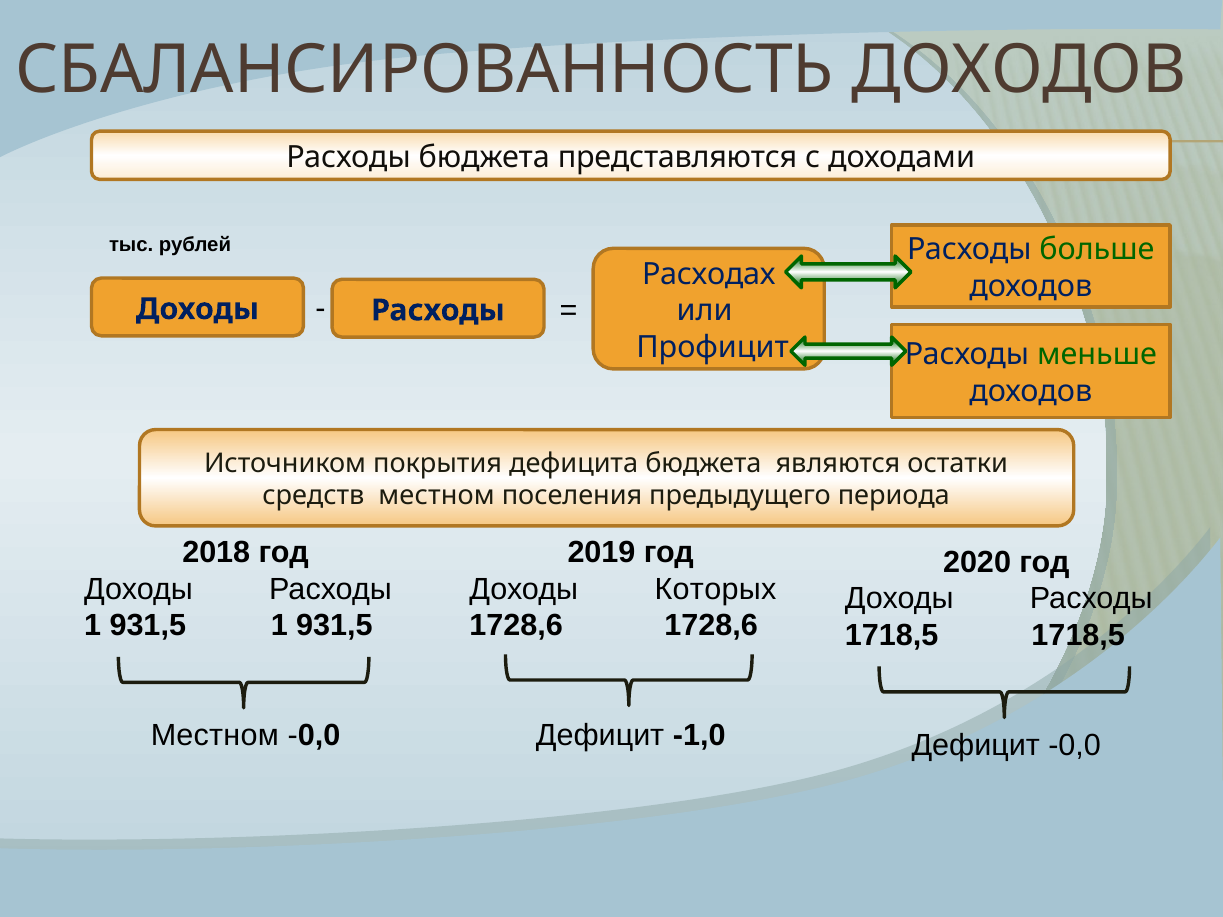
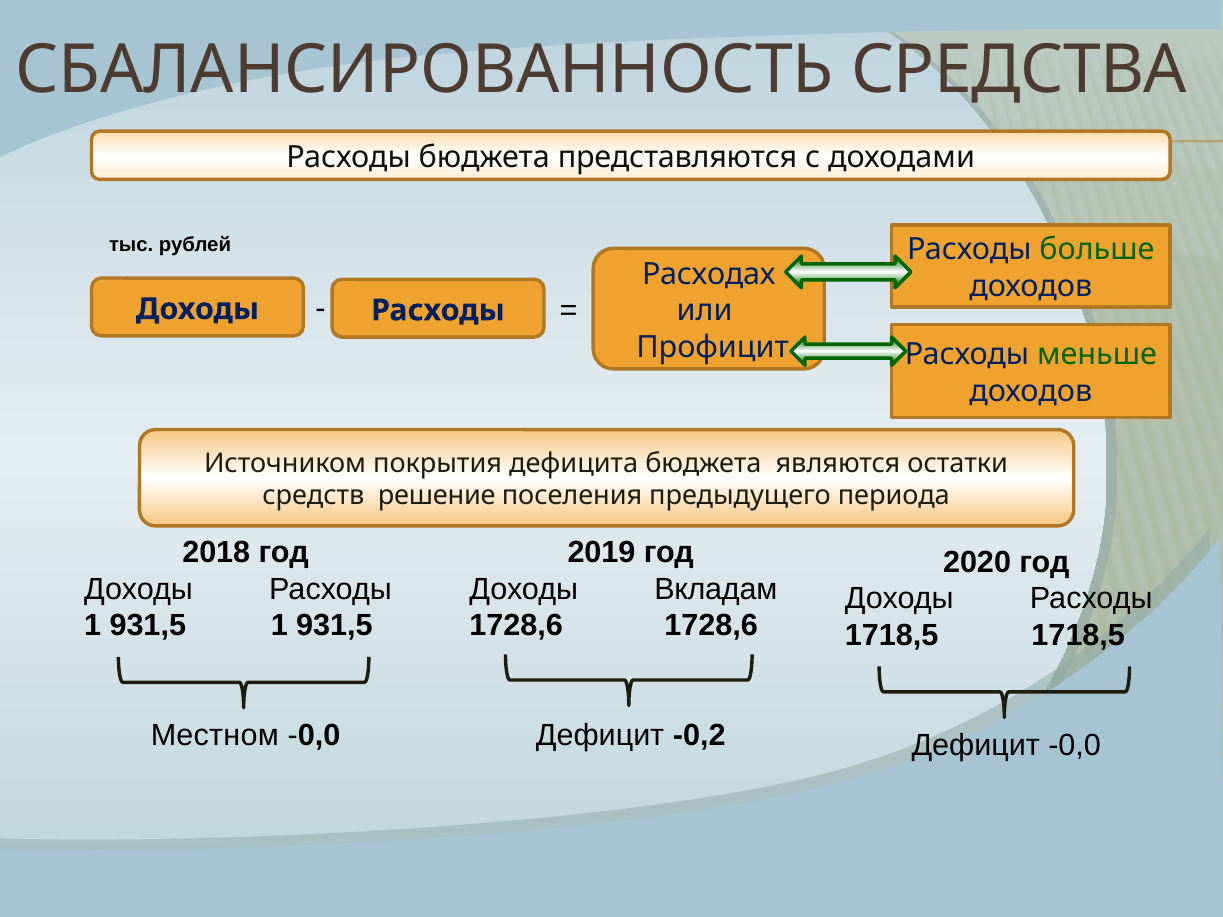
СБАЛАНСИРОВАННОСТЬ ДОХОДОВ: ДОХОДОВ -> СРЕДСТВА (1019, 70)
средств местном: местном -> решение (437, 496)
Которых: Которых -> Вкладам (716, 589)
-1,0: -1,0 -> -0,2 (699, 736)
